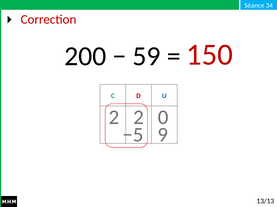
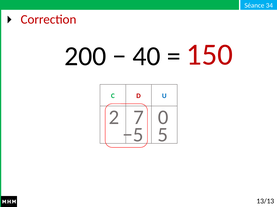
59: 59 -> 40 (147, 56)
2 2: 2 -> 7 (139, 118)
9: 9 -> 5 (163, 135)
